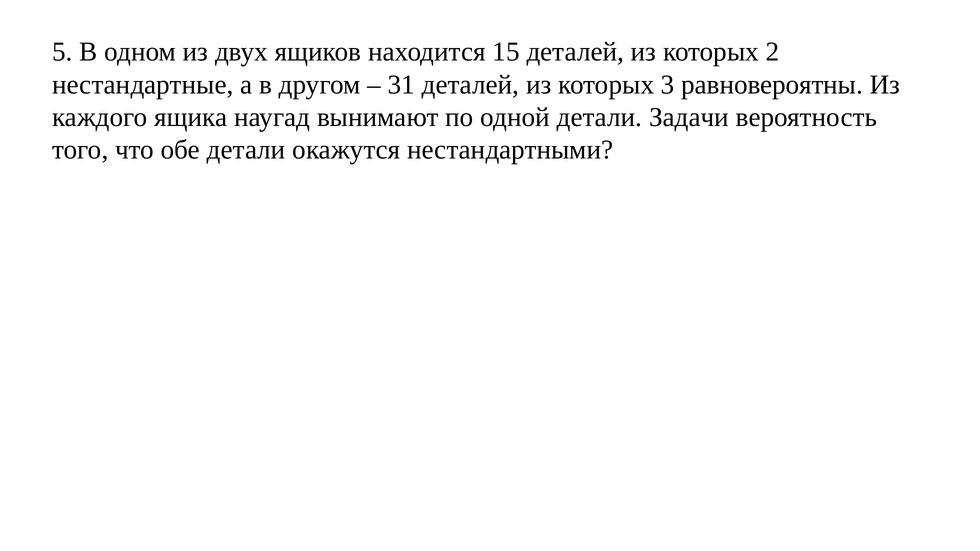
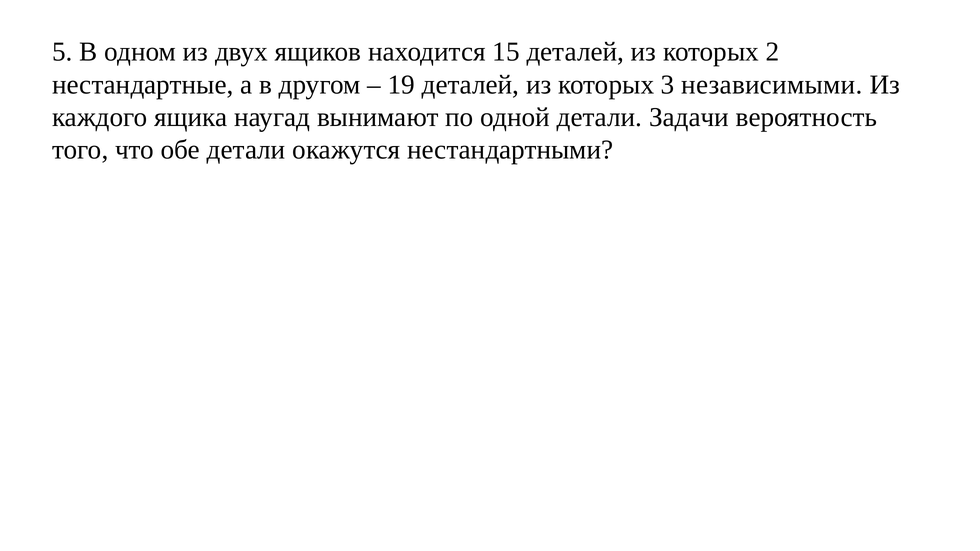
31: 31 -> 19 (401, 85)
равновероятны: равновероятны -> независимыми (772, 85)
